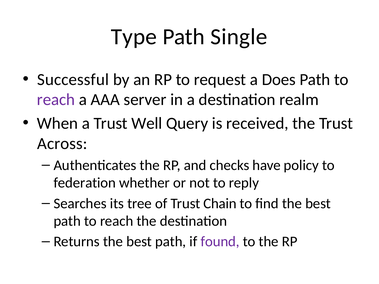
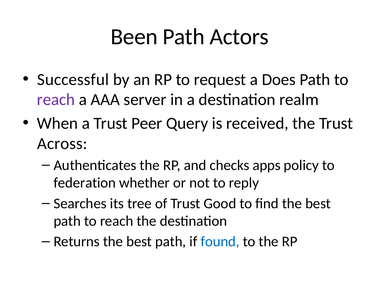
Type: Type -> Been (134, 37)
Single: Single -> Actors (239, 37)
Well: Well -> Peer (147, 123)
have: have -> apps (267, 165)
Chain: Chain -> Good (220, 204)
found colour: purple -> blue (220, 242)
